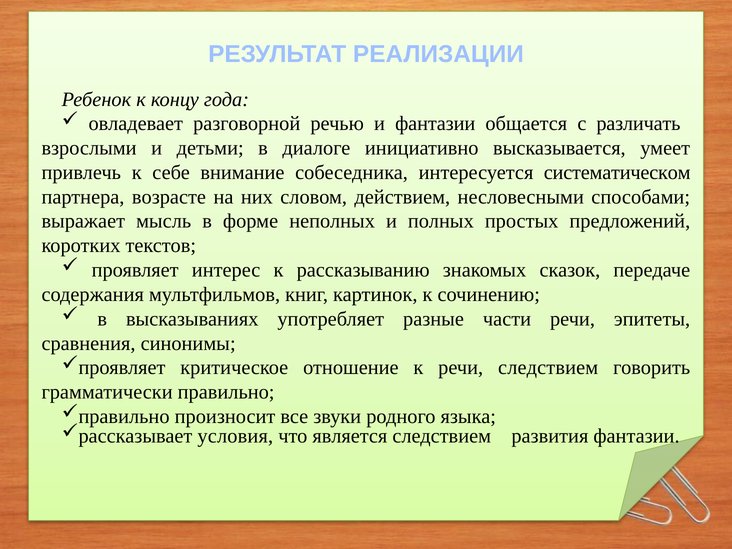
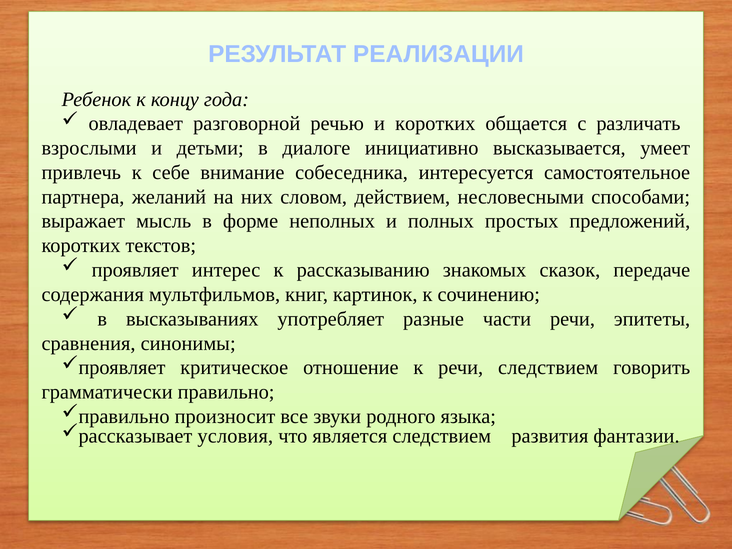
и фантазии: фантазии -> коротких (435, 124)
систематическом: систематическом -> самостоятельное (617, 172)
возрасте: возрасте -> желаний (169, 197)
